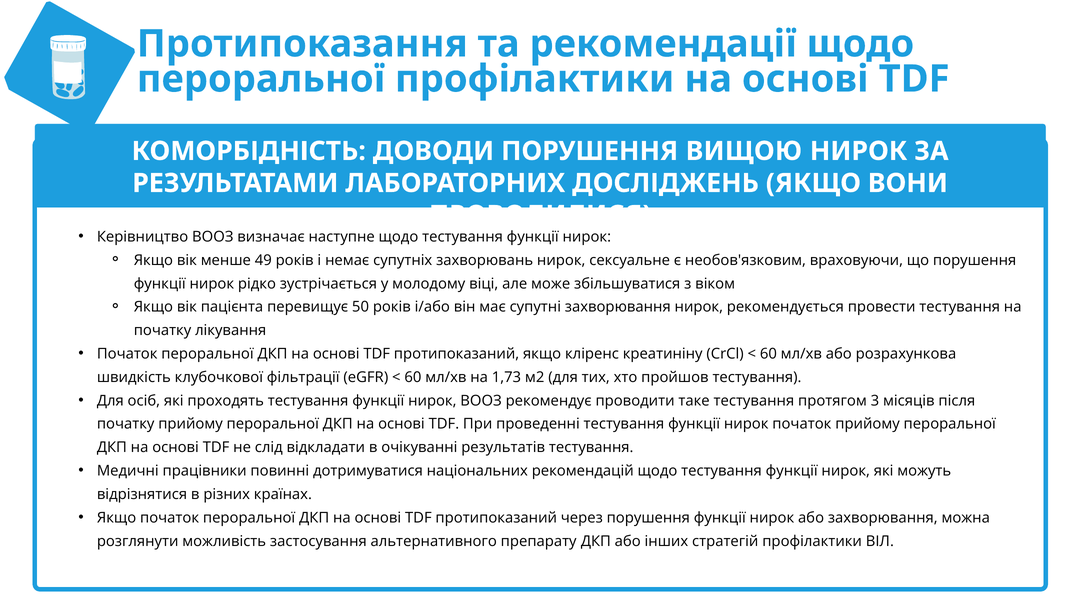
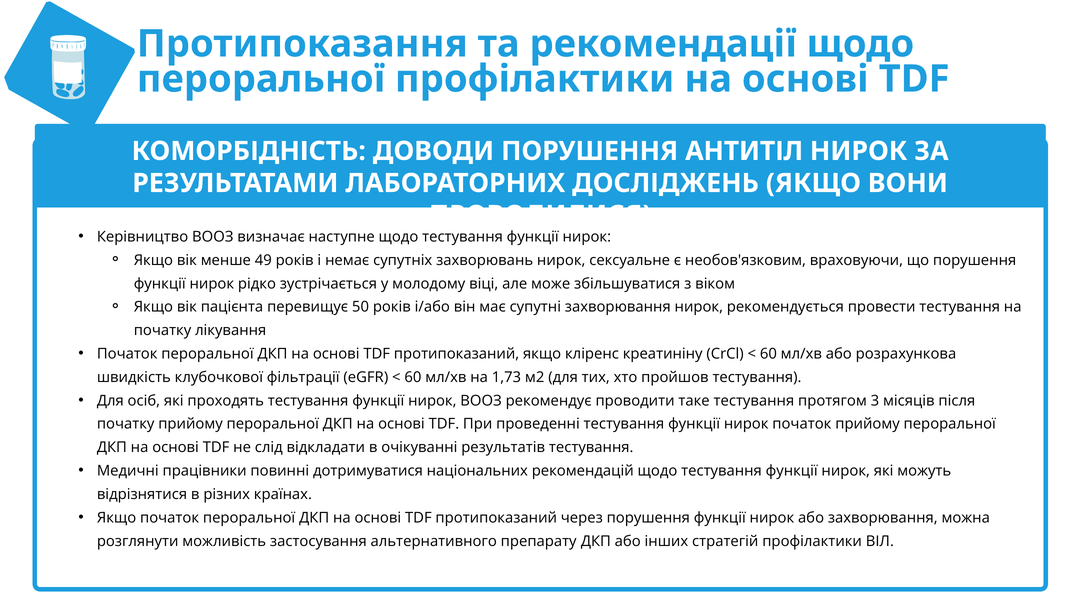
ВИЩОЮ: ВИЩОЮ -> АНТИТІЛ (744, 151)
